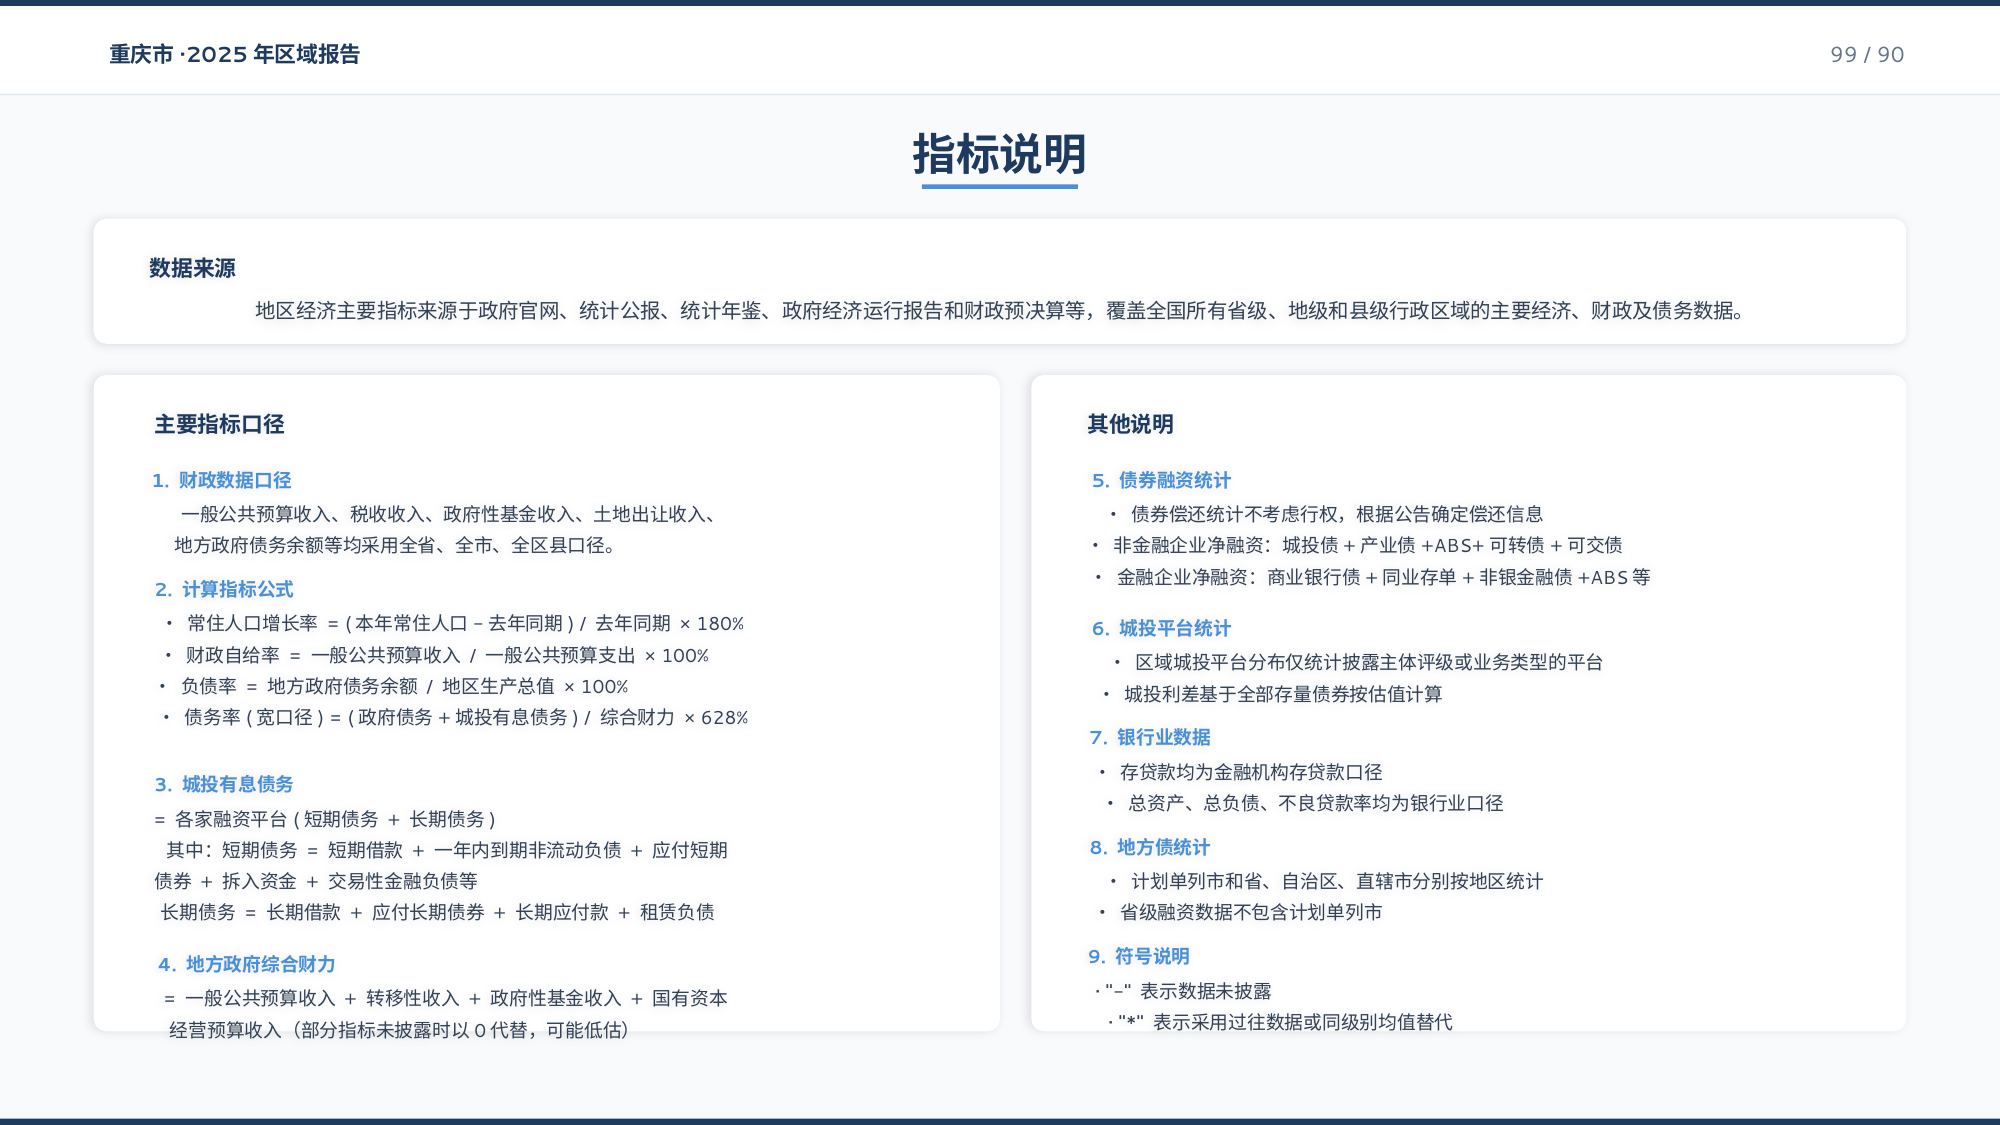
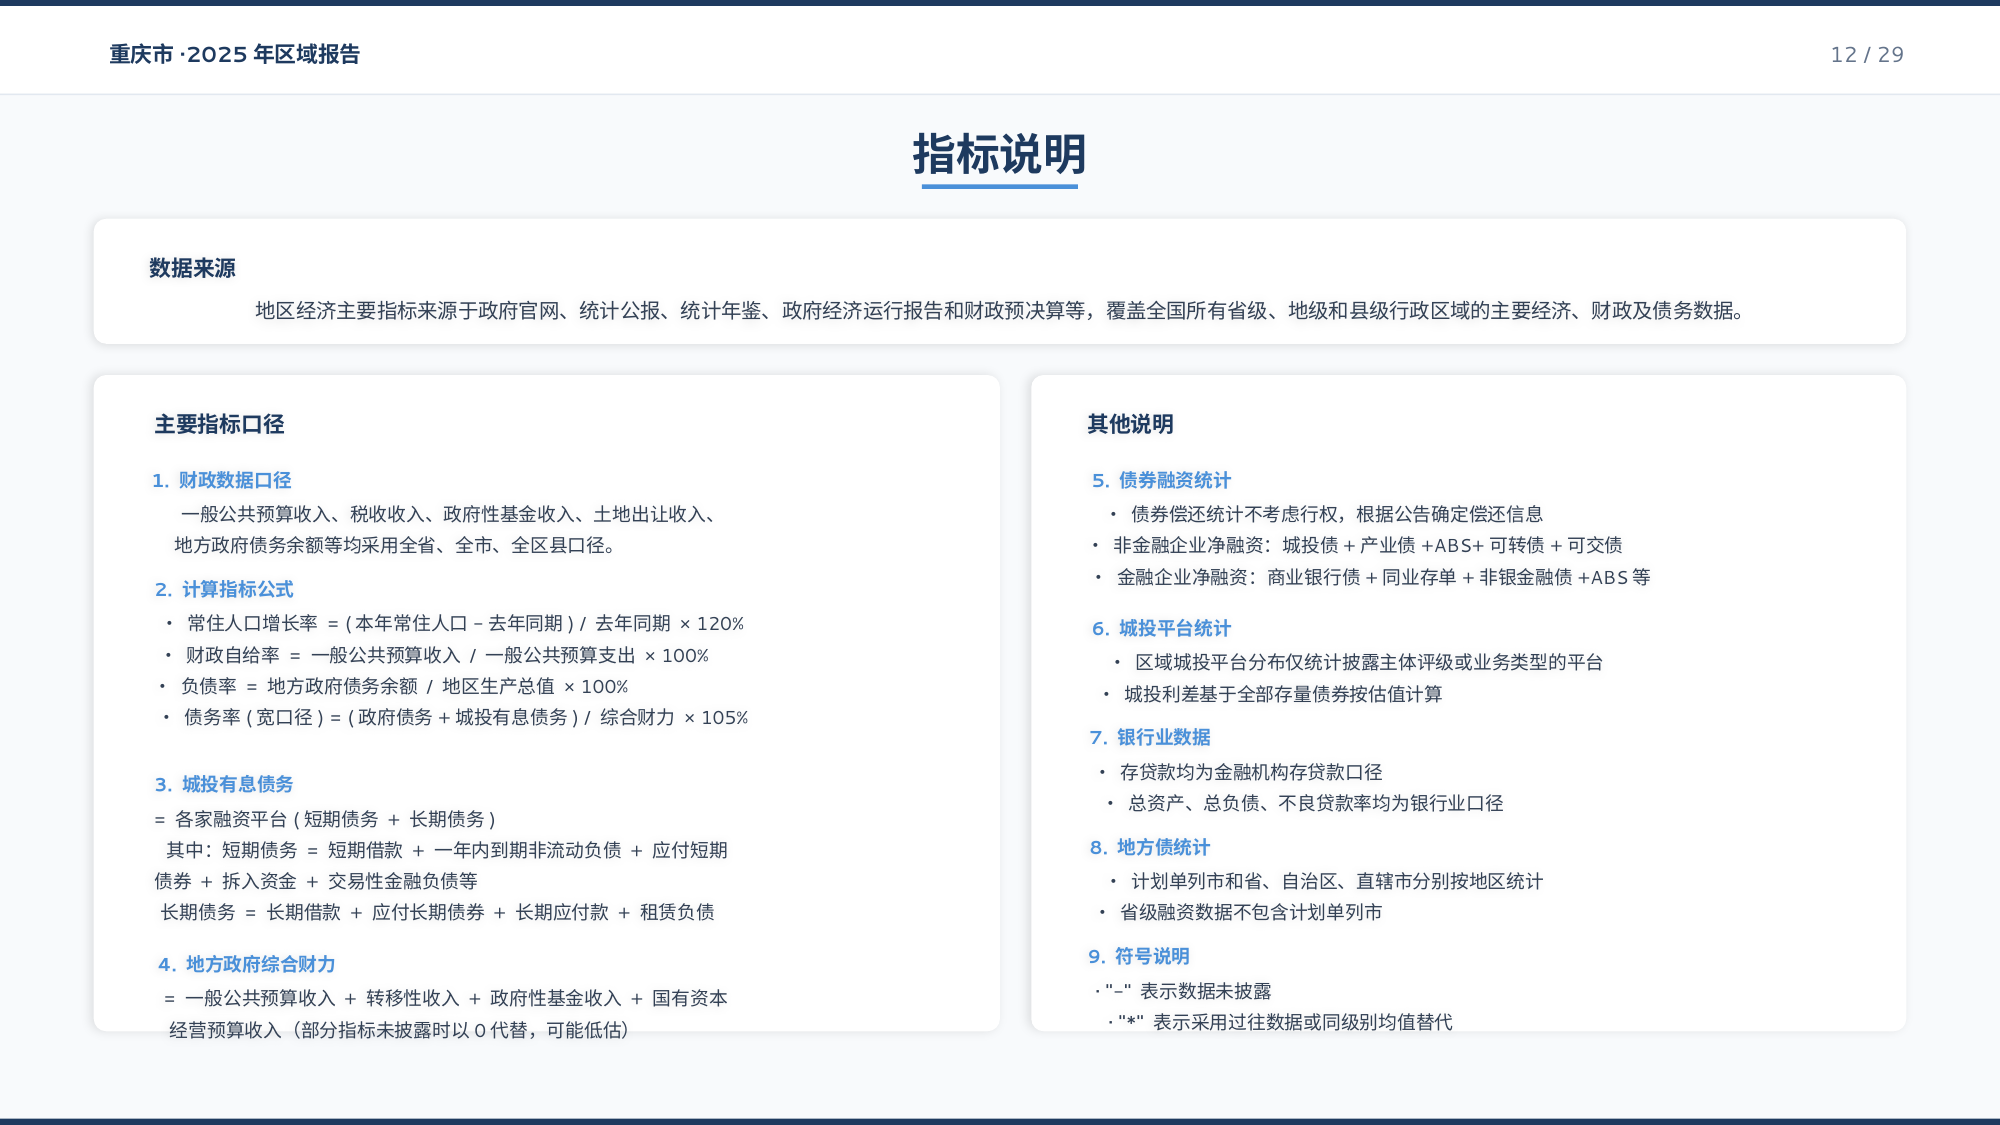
99: 99 -> 12 (1844, 55)
90: 90 -> 29 (1891, 55)
180%: 180% -> 120% (720, 625)
628%: 628% -> 105% (725, 718)
